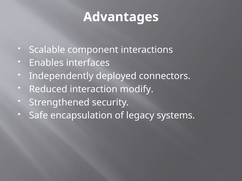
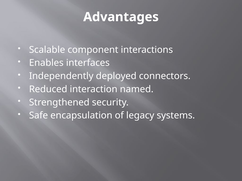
modify: modify -> named (137, 89)
